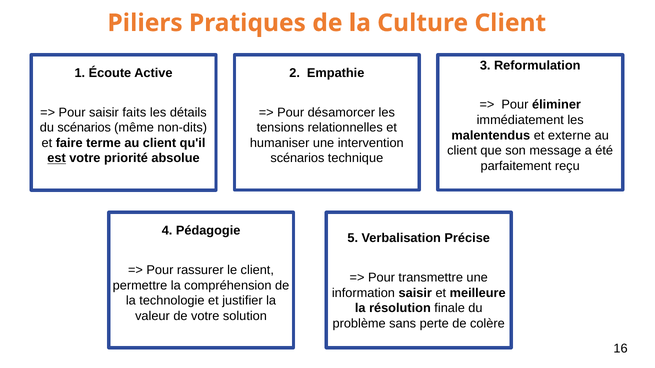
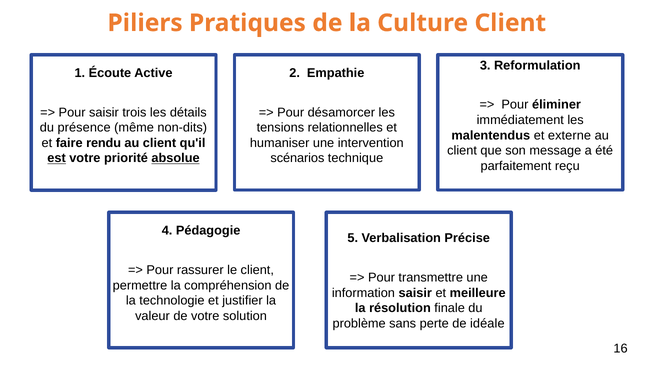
faits: faits -> trois (134, 113)
du scénarios: scénarios -> présence (84, 128)
terme: terme -> rendu (104, 143)
absolue underline: none -> present (176, 158)
colère: colère -> idéale (487, 324)
